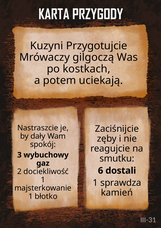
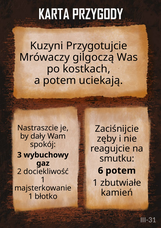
6 dostali: dostali -> potem (121, 171)
sprawdza: sprawdza -> zbutwiałe (121, 183)
